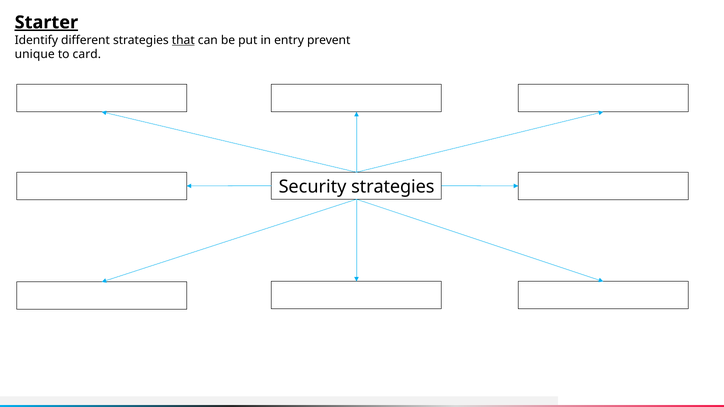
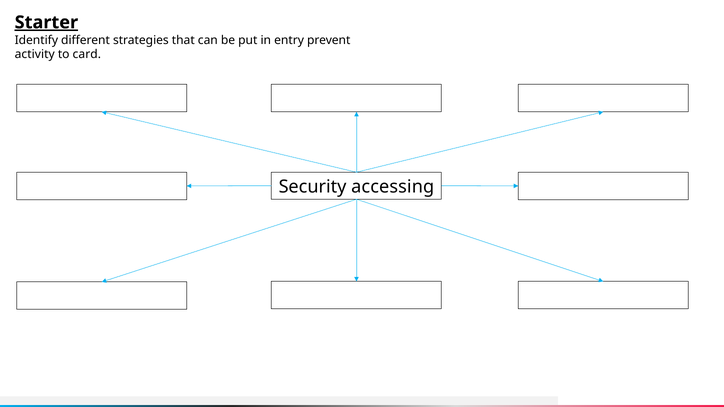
that underline: present -> none (183, 40)
unique: unique -> activity (35, 55)
Security strategies: strategies -> accessing (393, 187)
